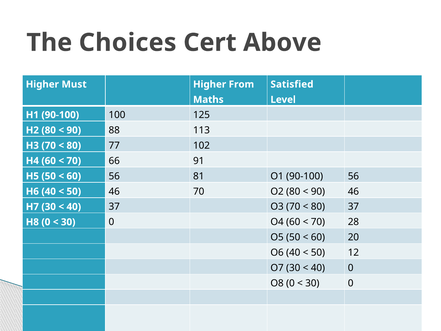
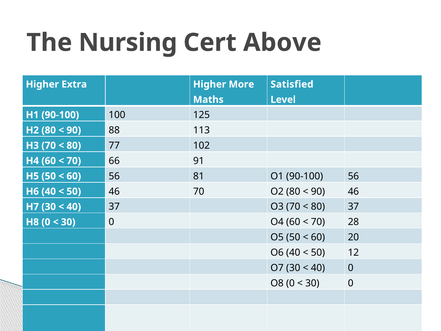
Choices: Choices -> Nursing (128, 43)
Must: Must -> Extra (74, 84)
From: From -> More (241, 84)
